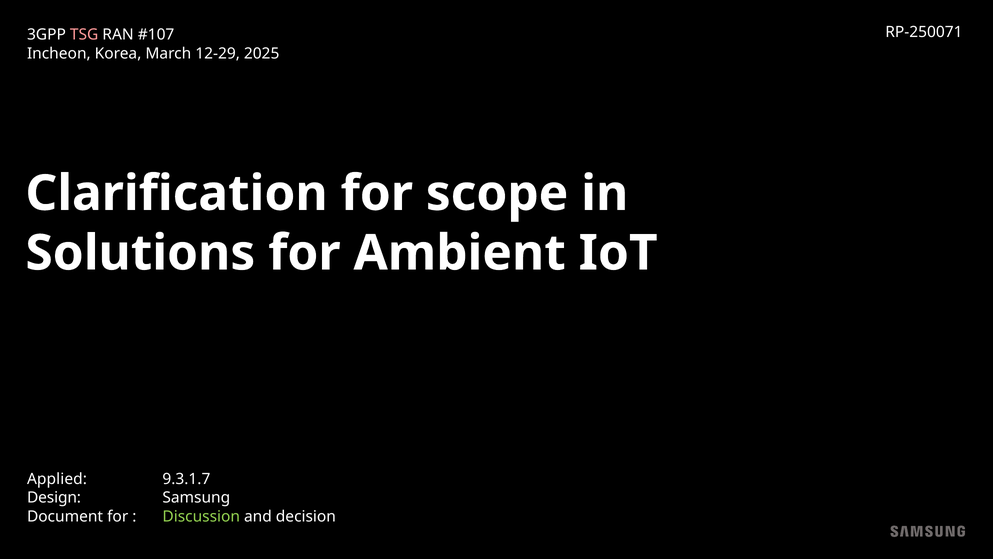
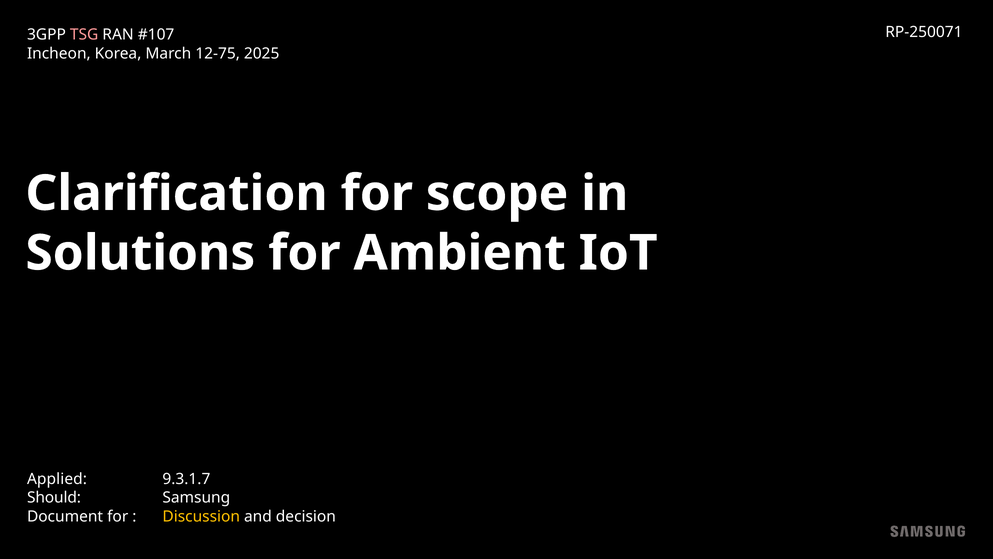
12-29: 12-29 -> 12-75 (218, 53)
Design: Design -> Should (54, 497)
Discussion colour: light green -> yellow (201, 516)
